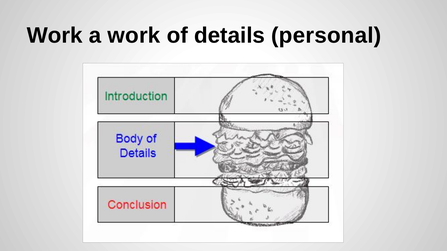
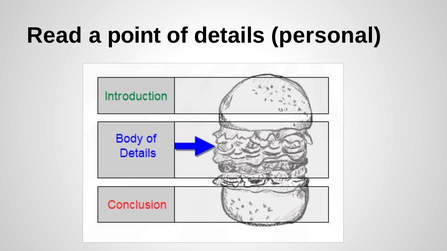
Work: Work -> Read (55, 36)
a work: work -> point (134, 36)
